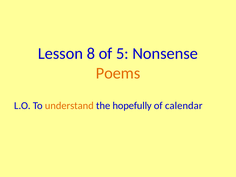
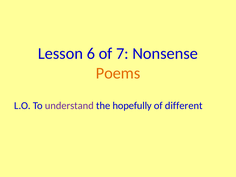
8: 8 -> 6 (91, 53)
5: 5 -> 7 (122, 53)
understand colour: orange -> purple (69, 106)
calendar: calendar -> different (184, 106)
